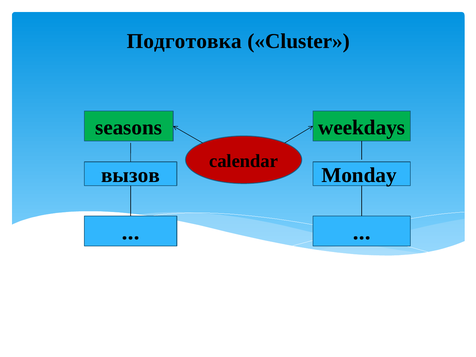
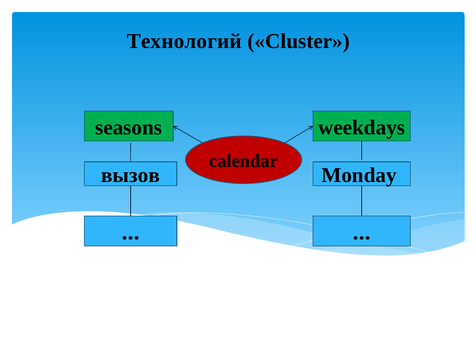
Подготовка: Подготовка -> Технологий (184, 41)
